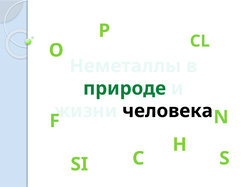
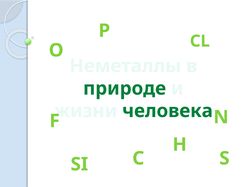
человека colour: black -> green (167, 111)
